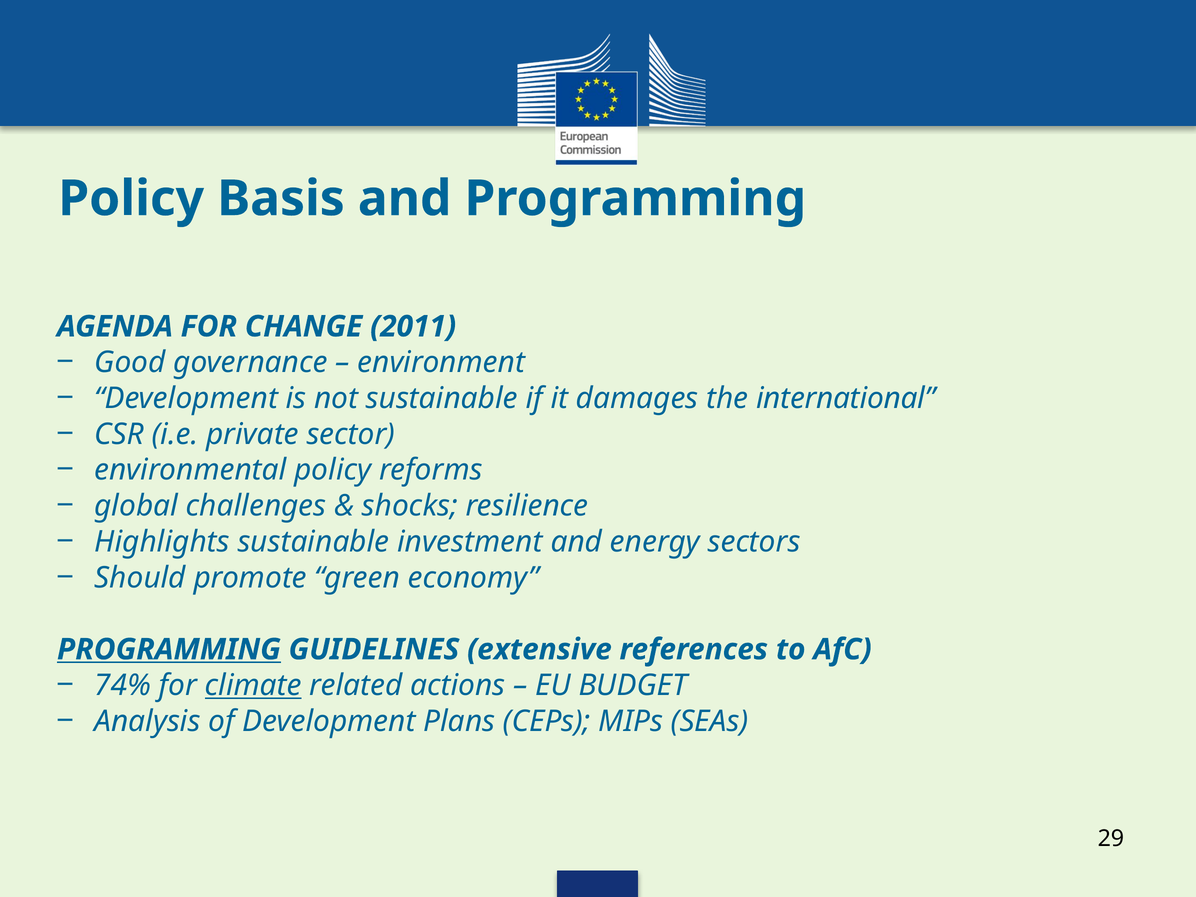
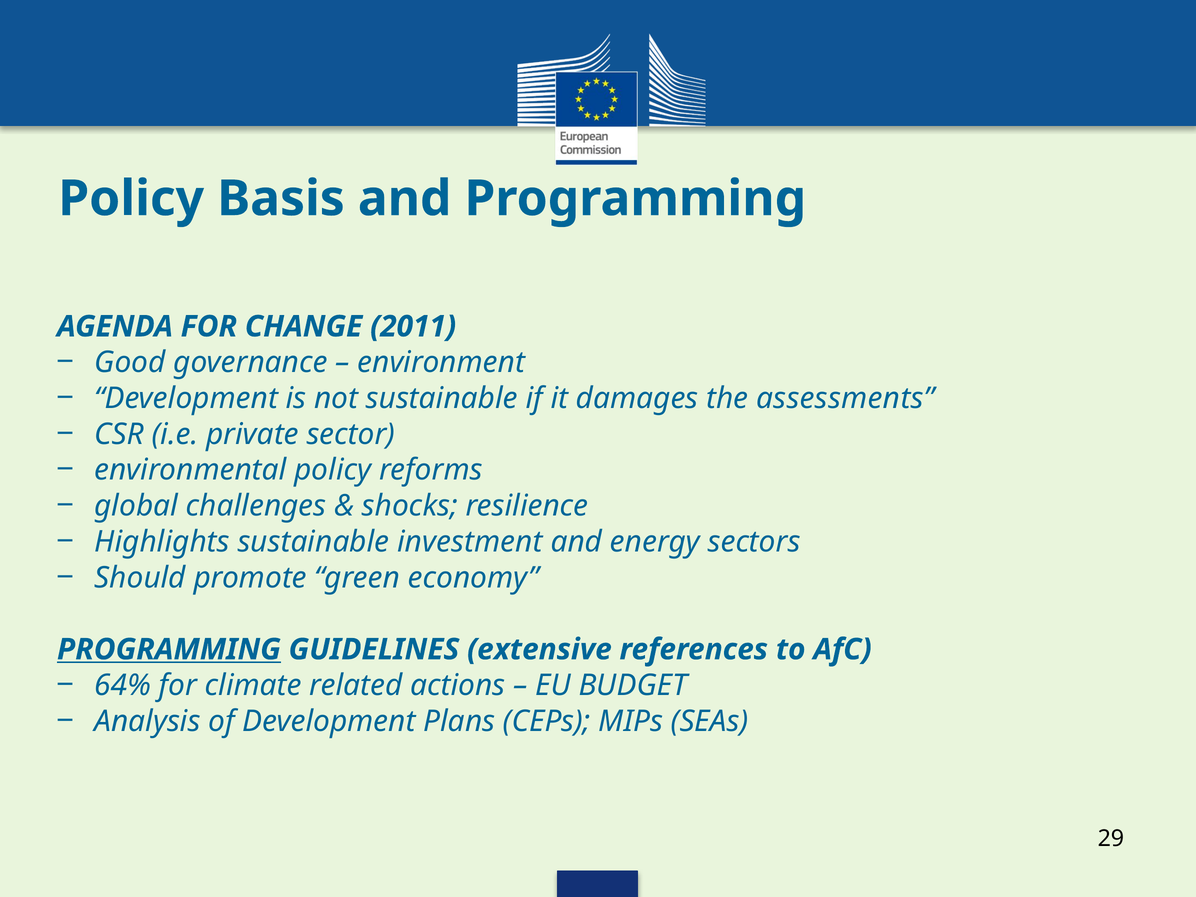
international: international -> assessments (845, 398)
74%: 74% -> 64% (123, 685)
climate underline: present -> none (253, 685)
